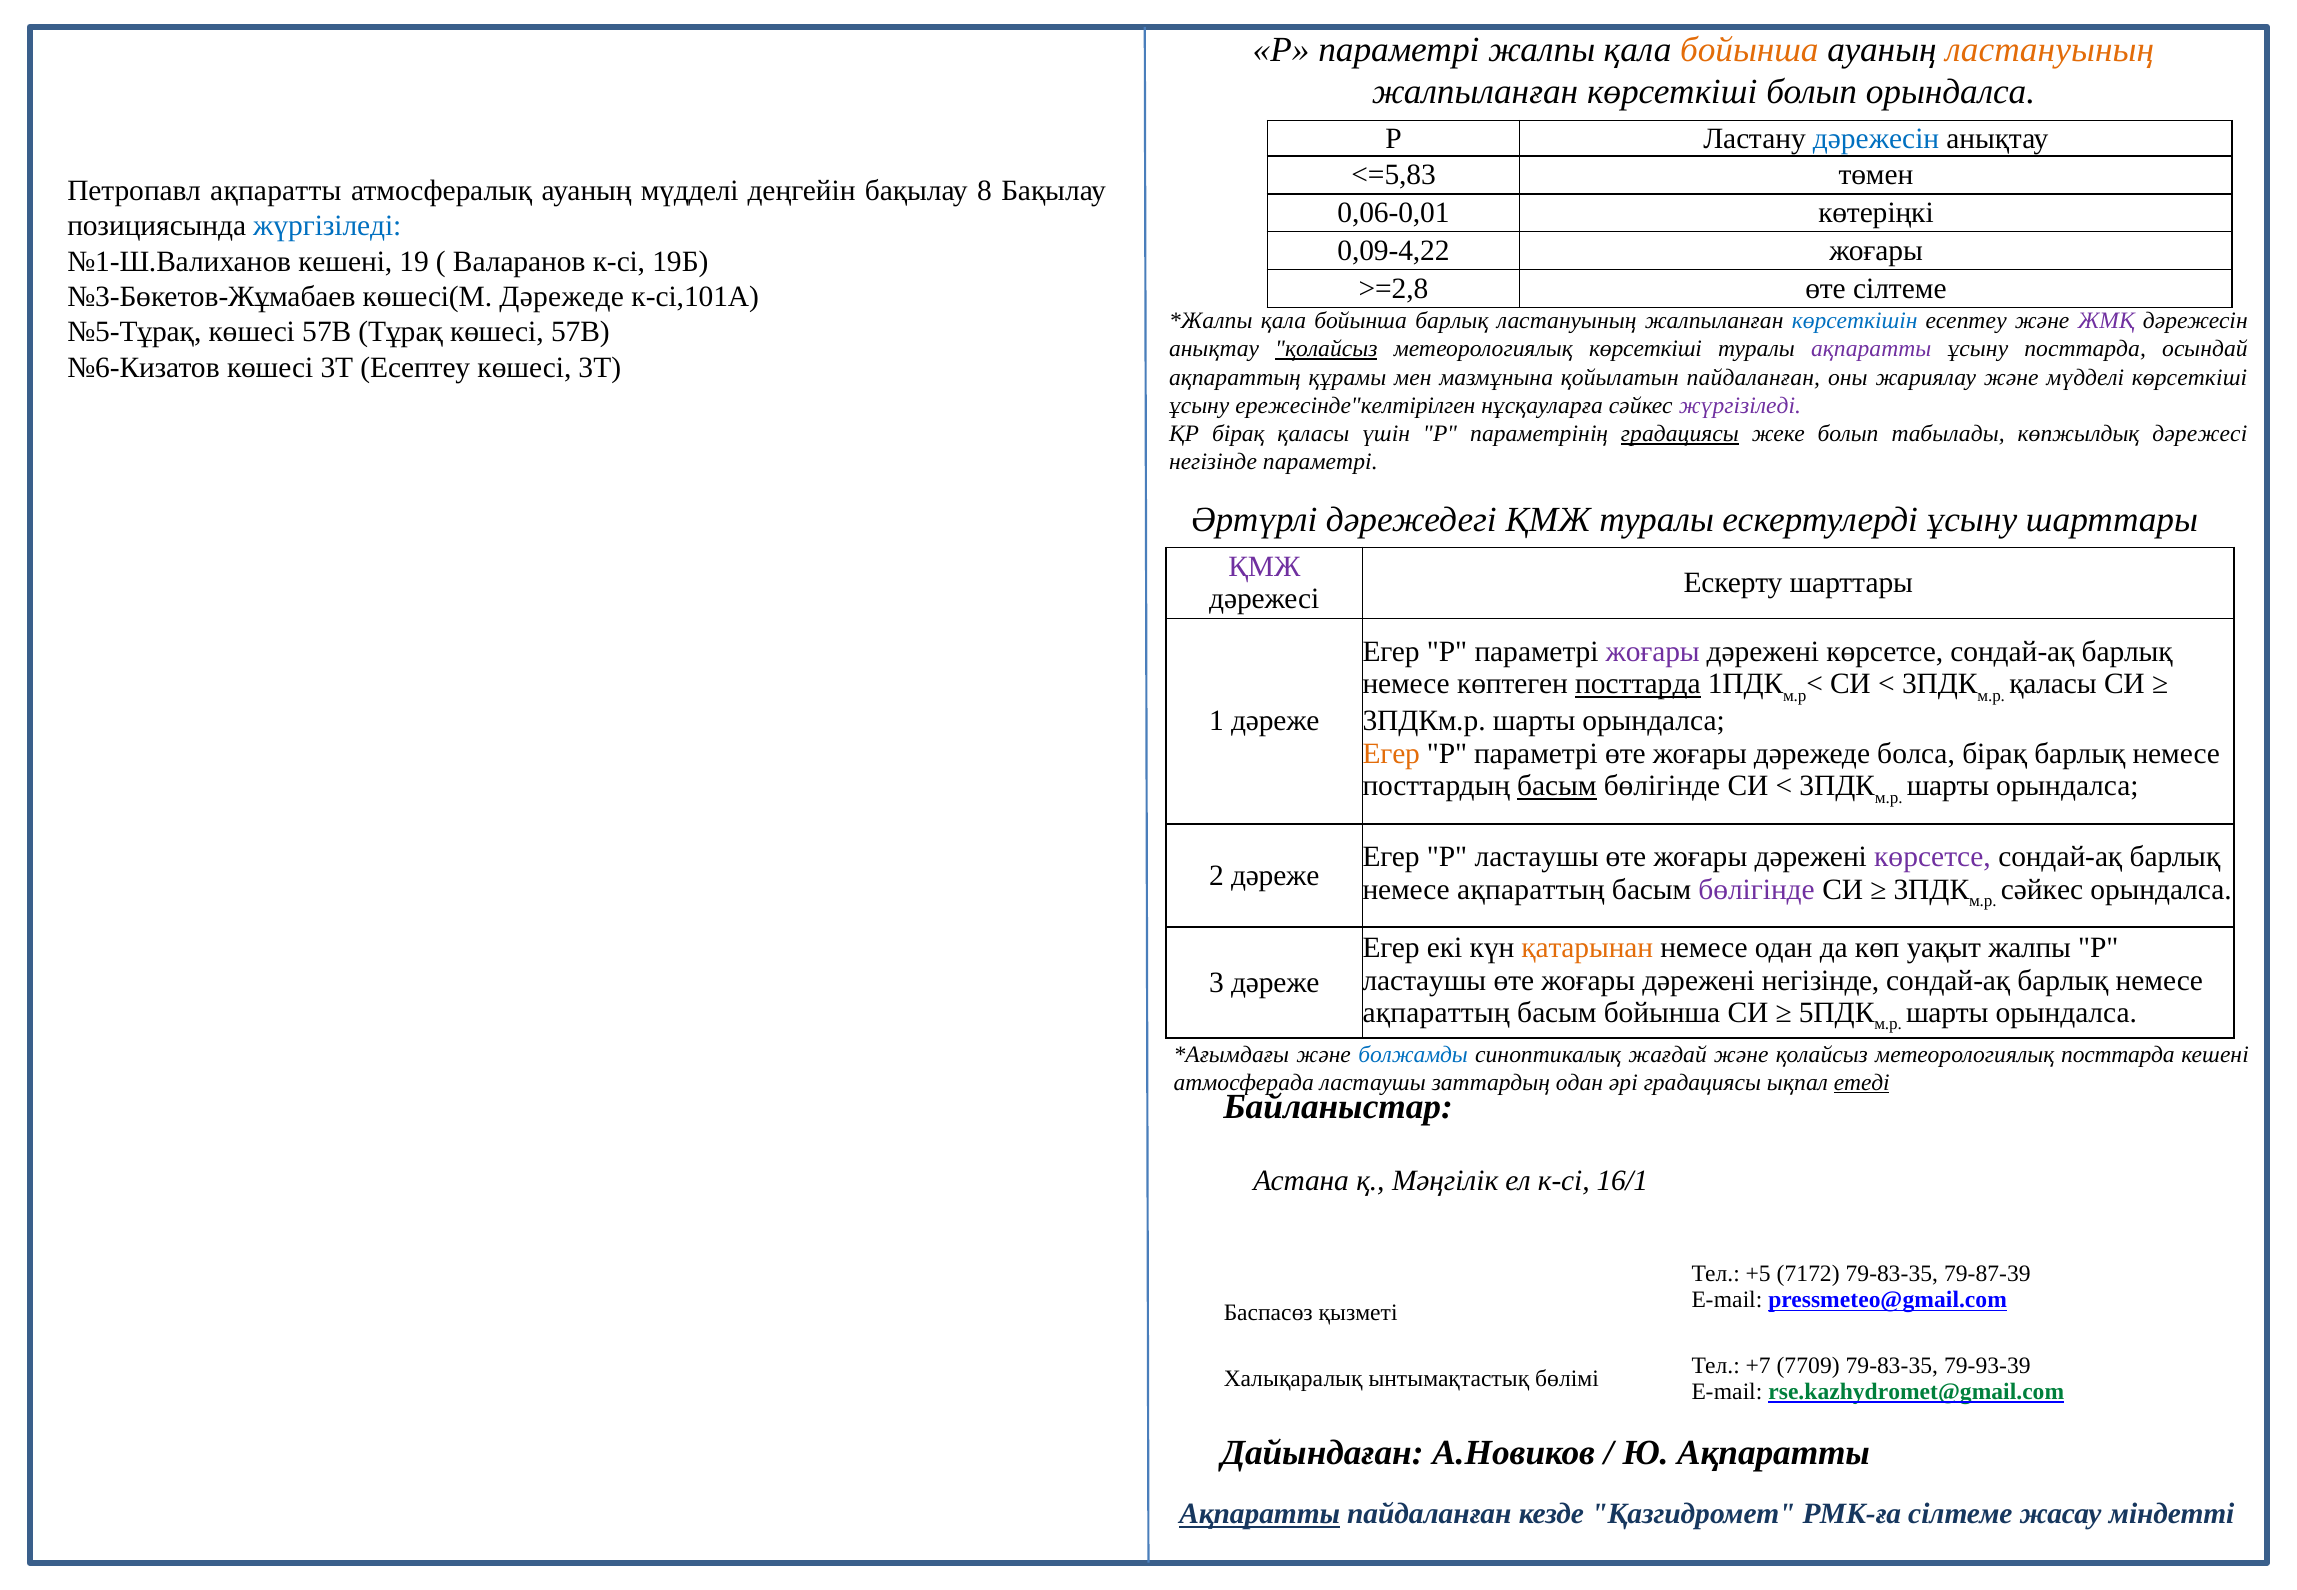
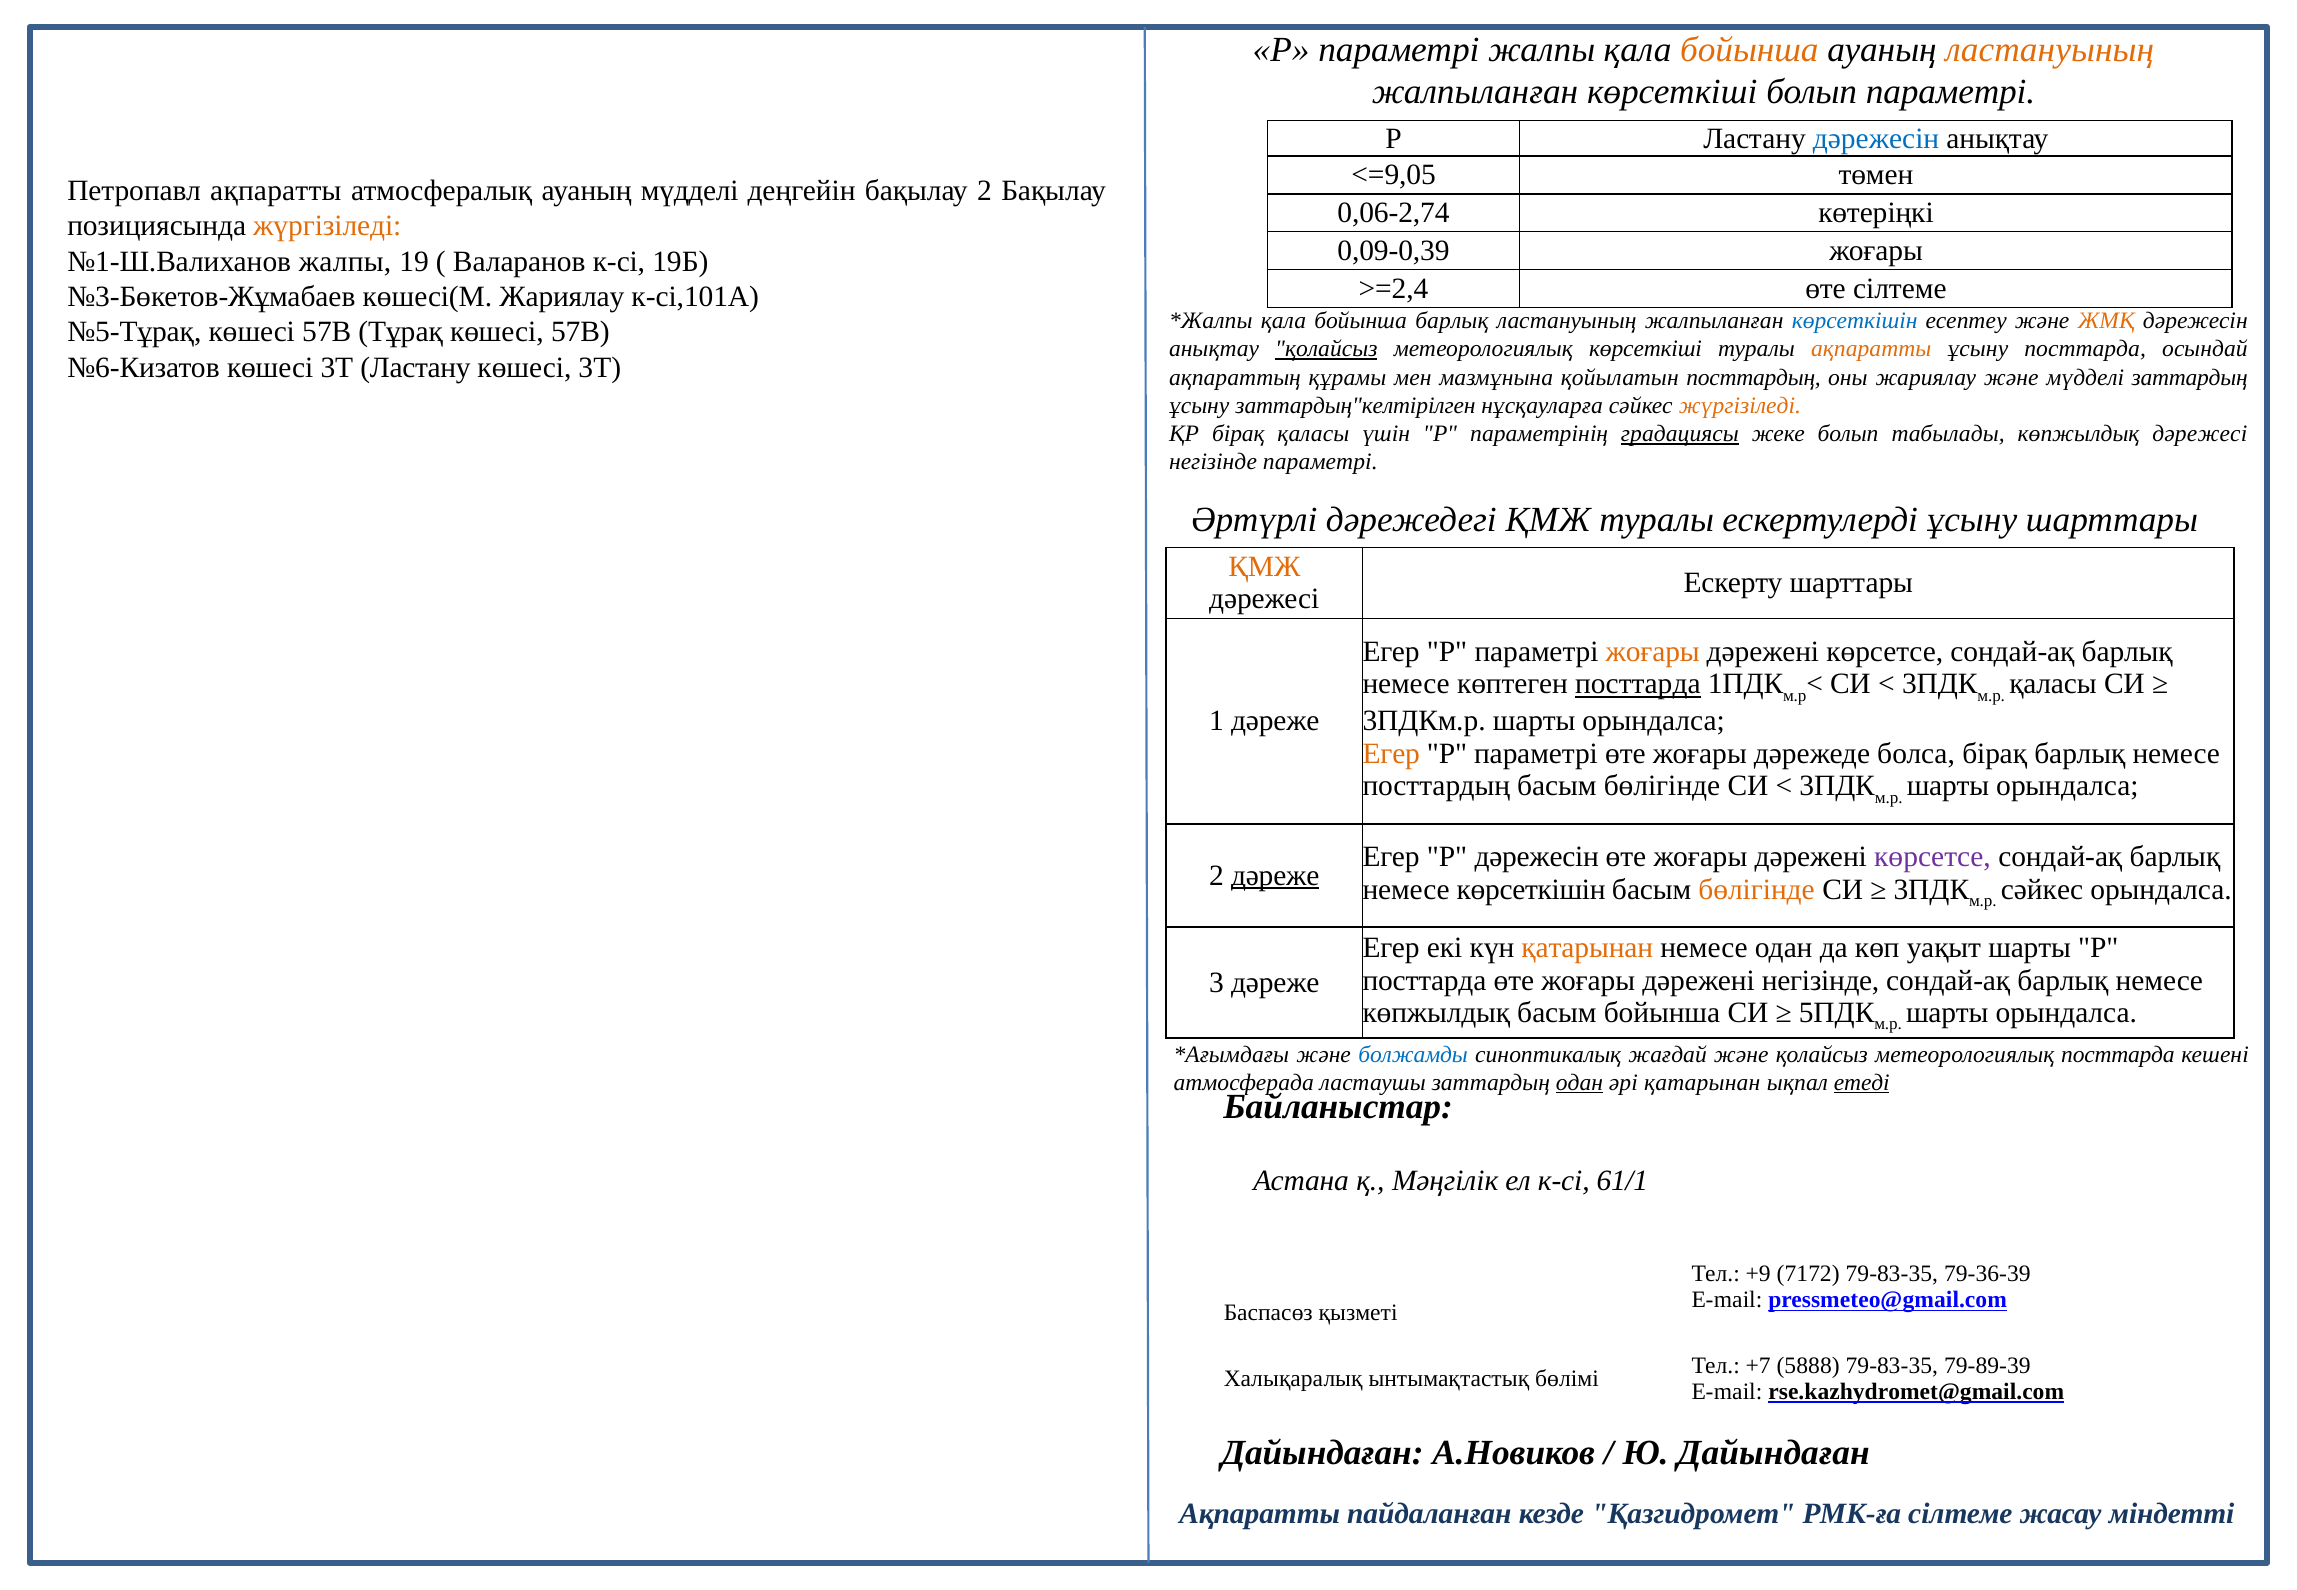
болып орындалса: орындалса -> параметрі (1951, 92)
<=5,83: <=5,83 -> <=9,05 (1394, 175)
бақылау 8: 8 -> 2 (984, 191)
0,06-0,01: 0,06-0,01 -> 0,06-2,74 (1393, 213)
жүргізіледі colour: blue -> orange (327, 226)
0,09-4,22: 0,09-4,22 -> 0,09-0,39 (1393, 250)
№1-Ш.Валиханов кешені: кешені -> жалпы (345, 261)
>=2,8: >=2,8 -> >=2,4 (1394, 288)
көшесі(М Дәрежеде: Дәрежеде -> Жариялау (562, 297)
ЖМҚ colour: purple -> orange (2106, 321)
ақпаратты colour: purple -> orange (1871, 349)
3Т Есептеу: Есептеу -> Ластану (415, 368)
қойылатын пайдаланған: пайдаланған -> посттардың (1754, 377)
мүдделі көрсеткіші: көрсеткіші -> заттардың (2190, 377)
ережесінде"келтірілген: ережесінде"келтірілген -> заттардың"келтірілген (1355, 406)
жүргізіледі colour: purple -> orange (1740, 406)
ҚМЖ colour: purple -> orange (1264, 567)
жоғары colour: purple -> orange (1653, 652)
басым underline: present -> none (1557, 786)
Егер Р ластаушы: ластаушы -> дәрежесін (1537, 857)
дәреже underline: none -> present (1275, 876)
ақпараттың: ақпараттың -> көрсеткішін (1531, 890)
бөлігінде colour: purple -> orange (1757, 890)
уақыт жалпы: жалпы -> шарты (2030, 948)
ластаушы: ластаушы -> посттарда (1424, 980)
ақпараттың: ақпараттың -> көпжылдық (1436, 1013)
одан underline: none -> present (1579, 1083)
әрі градациясы: градациясы -> қатарынан (1702, 1083)
16/1: 16/1 -> 61/1 (1622, 1181)
+5: +5 -> +9 (1758, 1274)
79-87-39: 79-87-39 -> 79-36-39 (1987, 1274)
7709: 7709 -> 5888 (1808, 1366)
79-93-39: 79-93-39 -> 79-89-39 (1987, 1366)
rse.kazhydromet@gmail.com colour: green -> black (1916, 1392)
Ю Ақпаратты: Ақпаратты -> Дайындаған (1773, 1453)
Ақпаратты underline: present -> none (1260, 1514)
